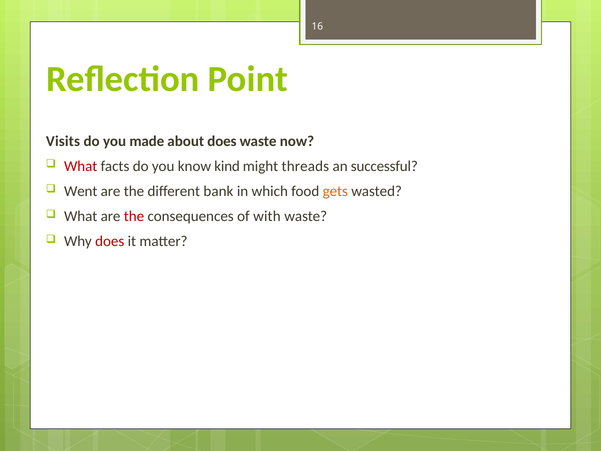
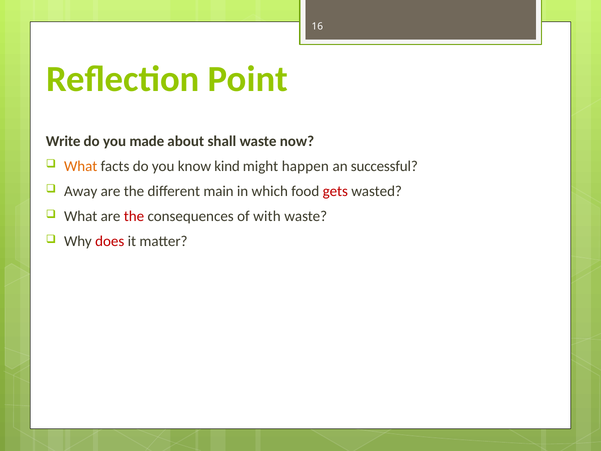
Visits: Visits -> Write (63, 141)
about does: does -> shall (222, 141)
What colour: red -> orange (81, 166)
threads: threads -> happen (305, 166)
Went: Went -> Away (81, 191)
bank: bank -> main (219, 191)
gets colour: orange -> red (335, 191)
